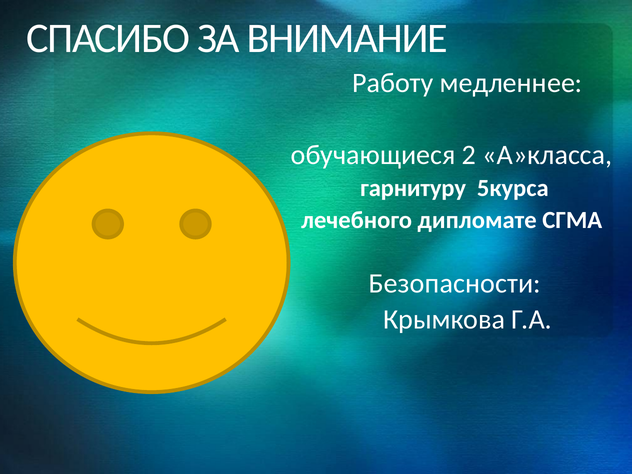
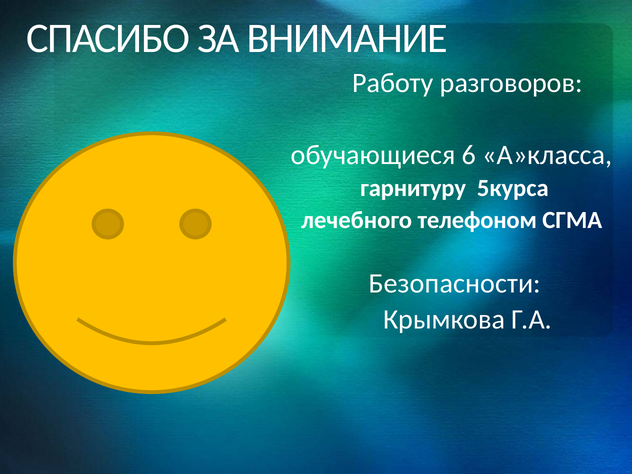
медленнее: медленнее -> разговоров (511, 83)
2: 2 -> 6 (469, 155)
дипломате: дипломате -> телефоном (477, 220)
